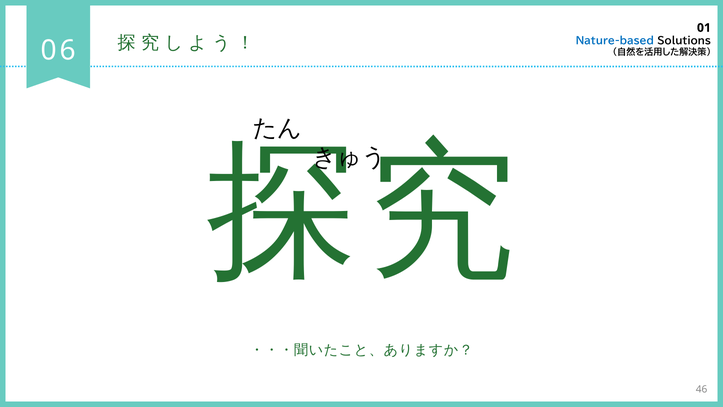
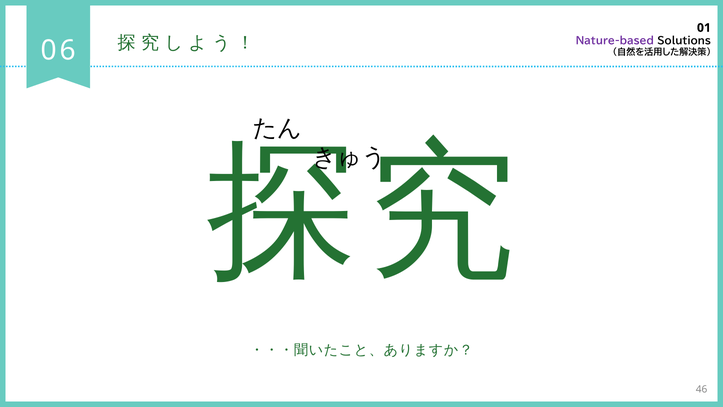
Nature-based colour: blue -> purple (615, 41)
